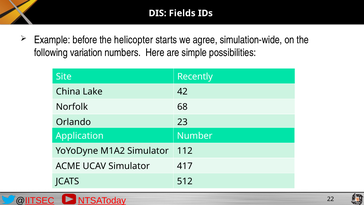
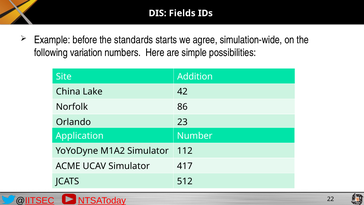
helicopter: helicopter -> standards (134, 40)
Recently: Recently -> Addition (195, 76)
68: 68 -> 86 (182, 107)
